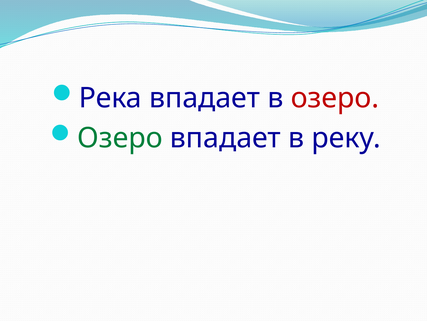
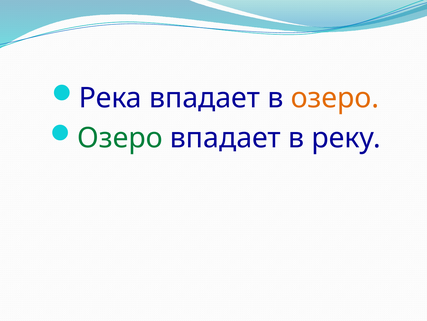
озеро colour: red -> orange (335, 98)
